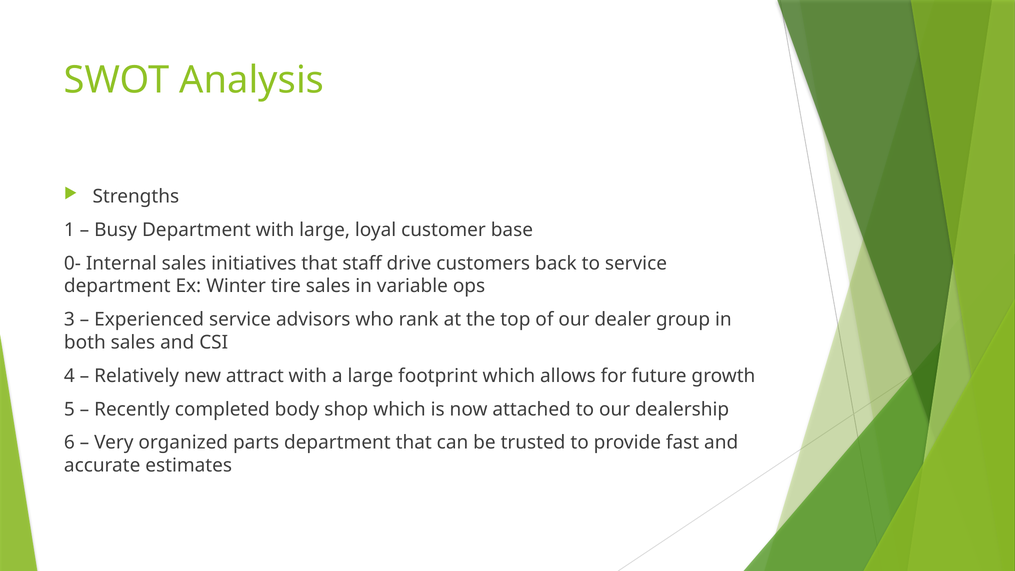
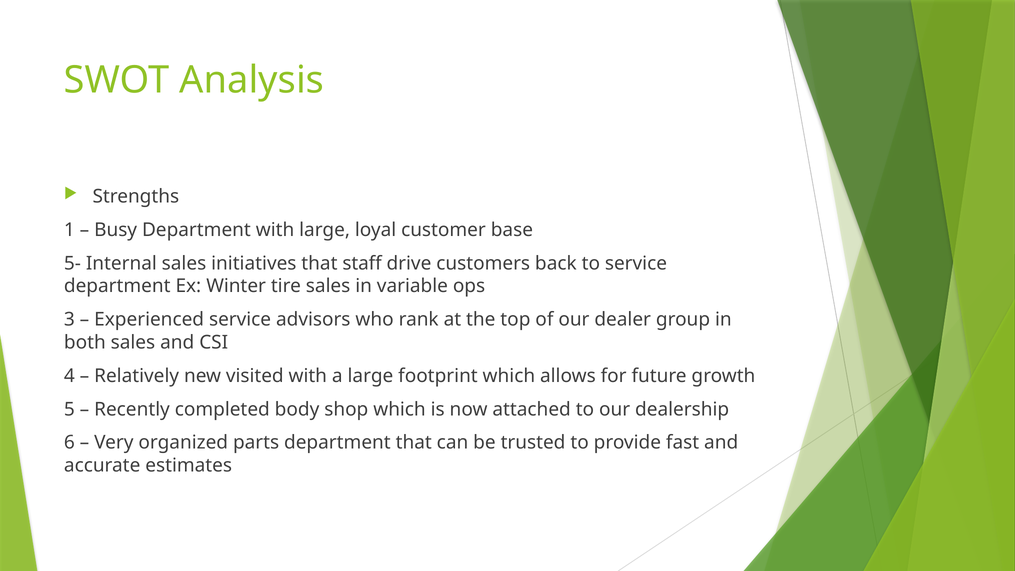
0-: 0- -> 5- (72, 263)
attract: attract -> visited (255, 376)
